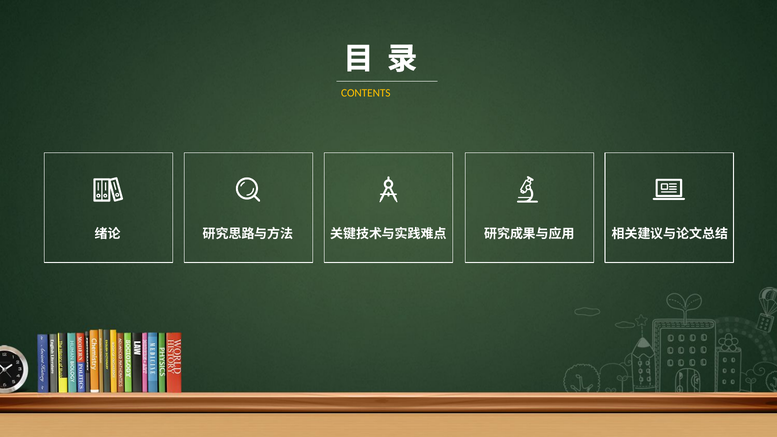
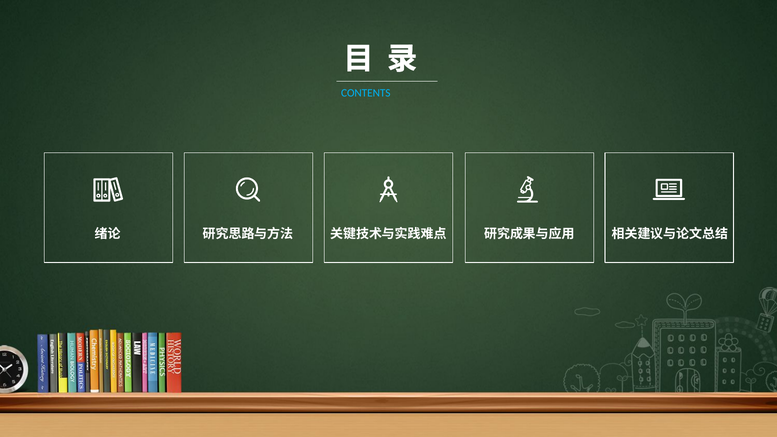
CONTENTS colour: yellow -> light blue (366, 93)
